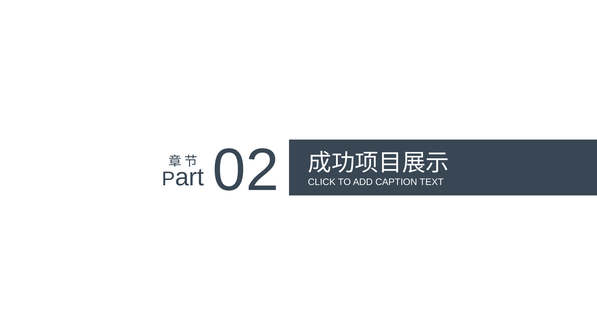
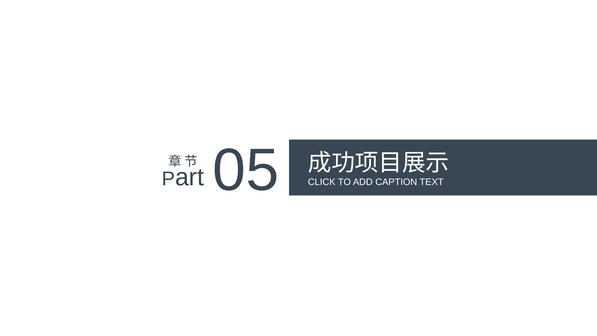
02: 02 -> 05 (246, 170)
